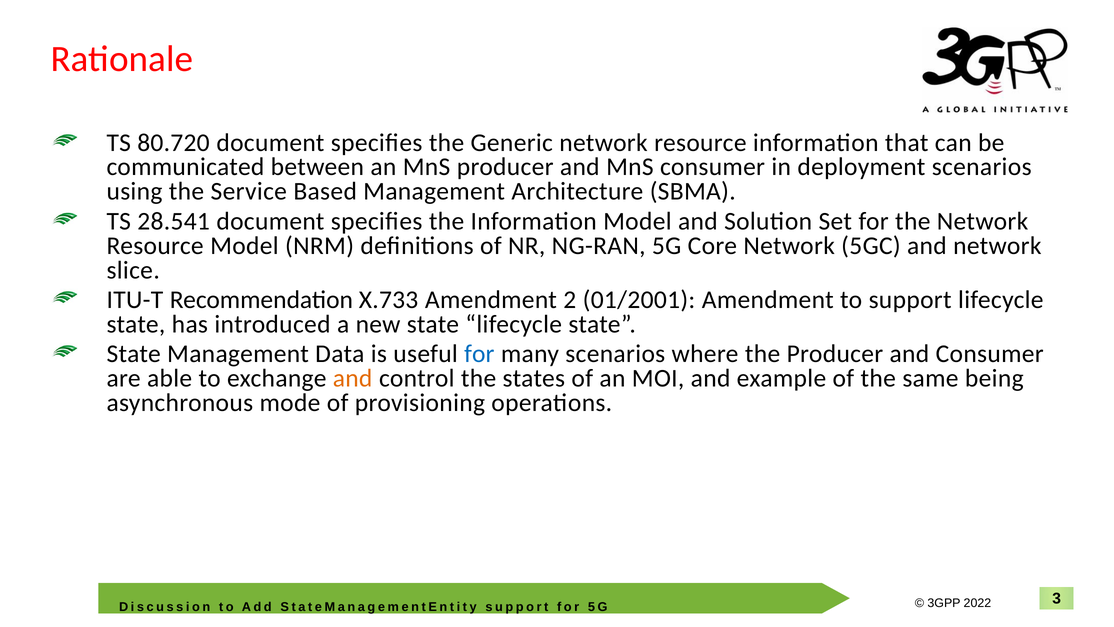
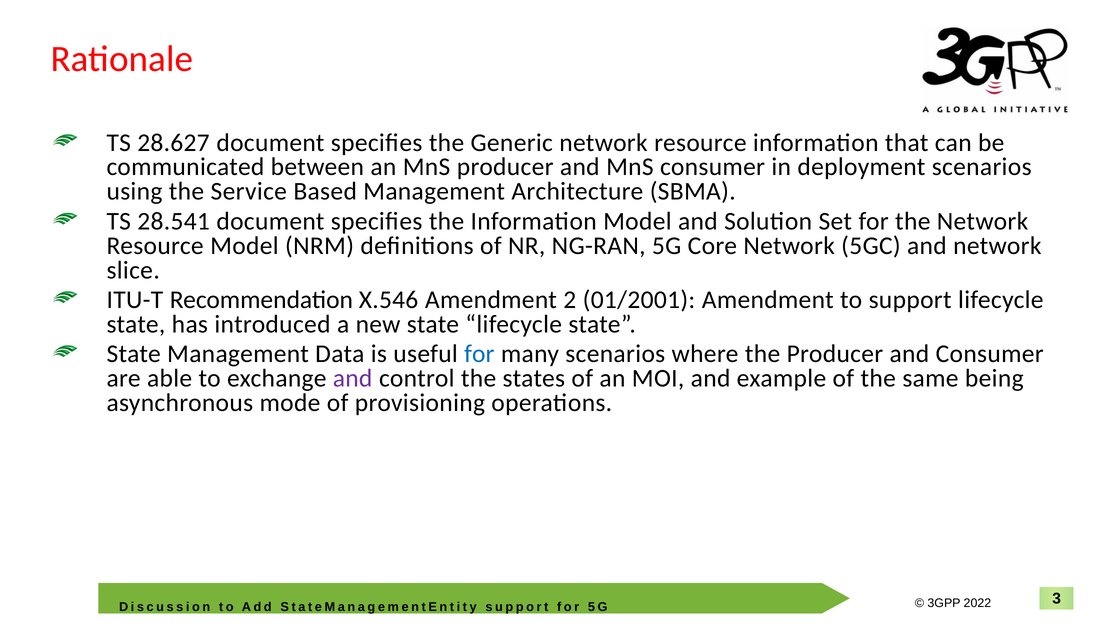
80.720: 80.720 -> 28.627 (173, 142)
X.733: X.733 -> X.546 (389, 300)
and colour: orange -> purple (353, 378)
